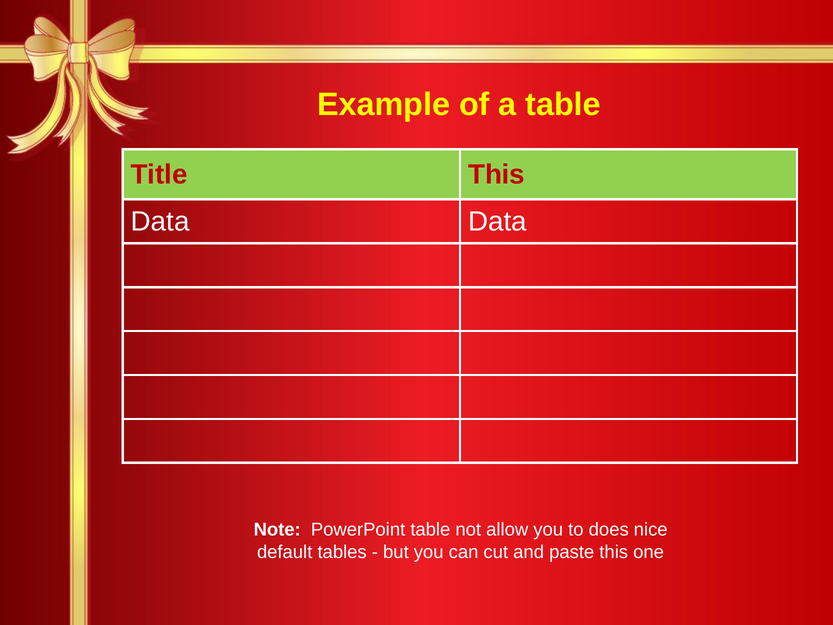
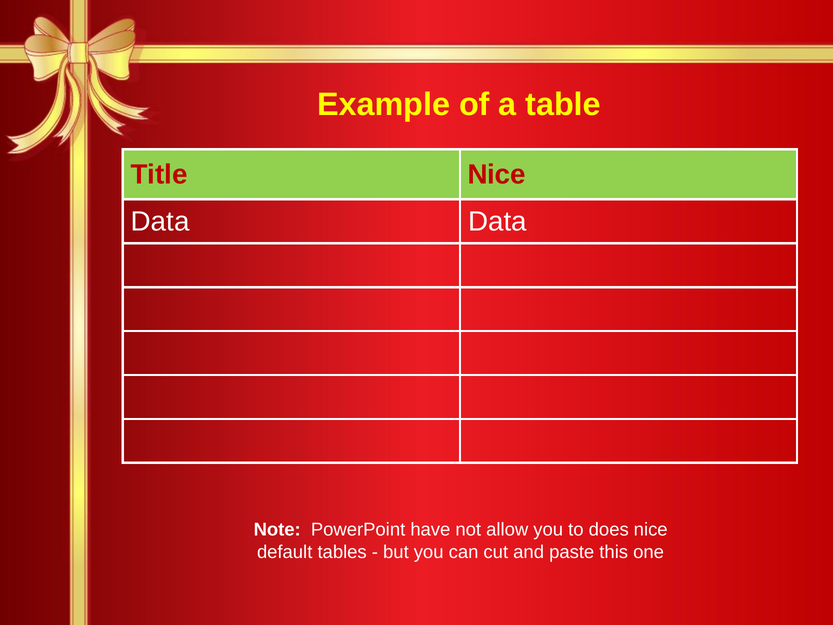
Title This: This -> Nice (497, 175)
PowerPoint table: table -> have (430, 530)
